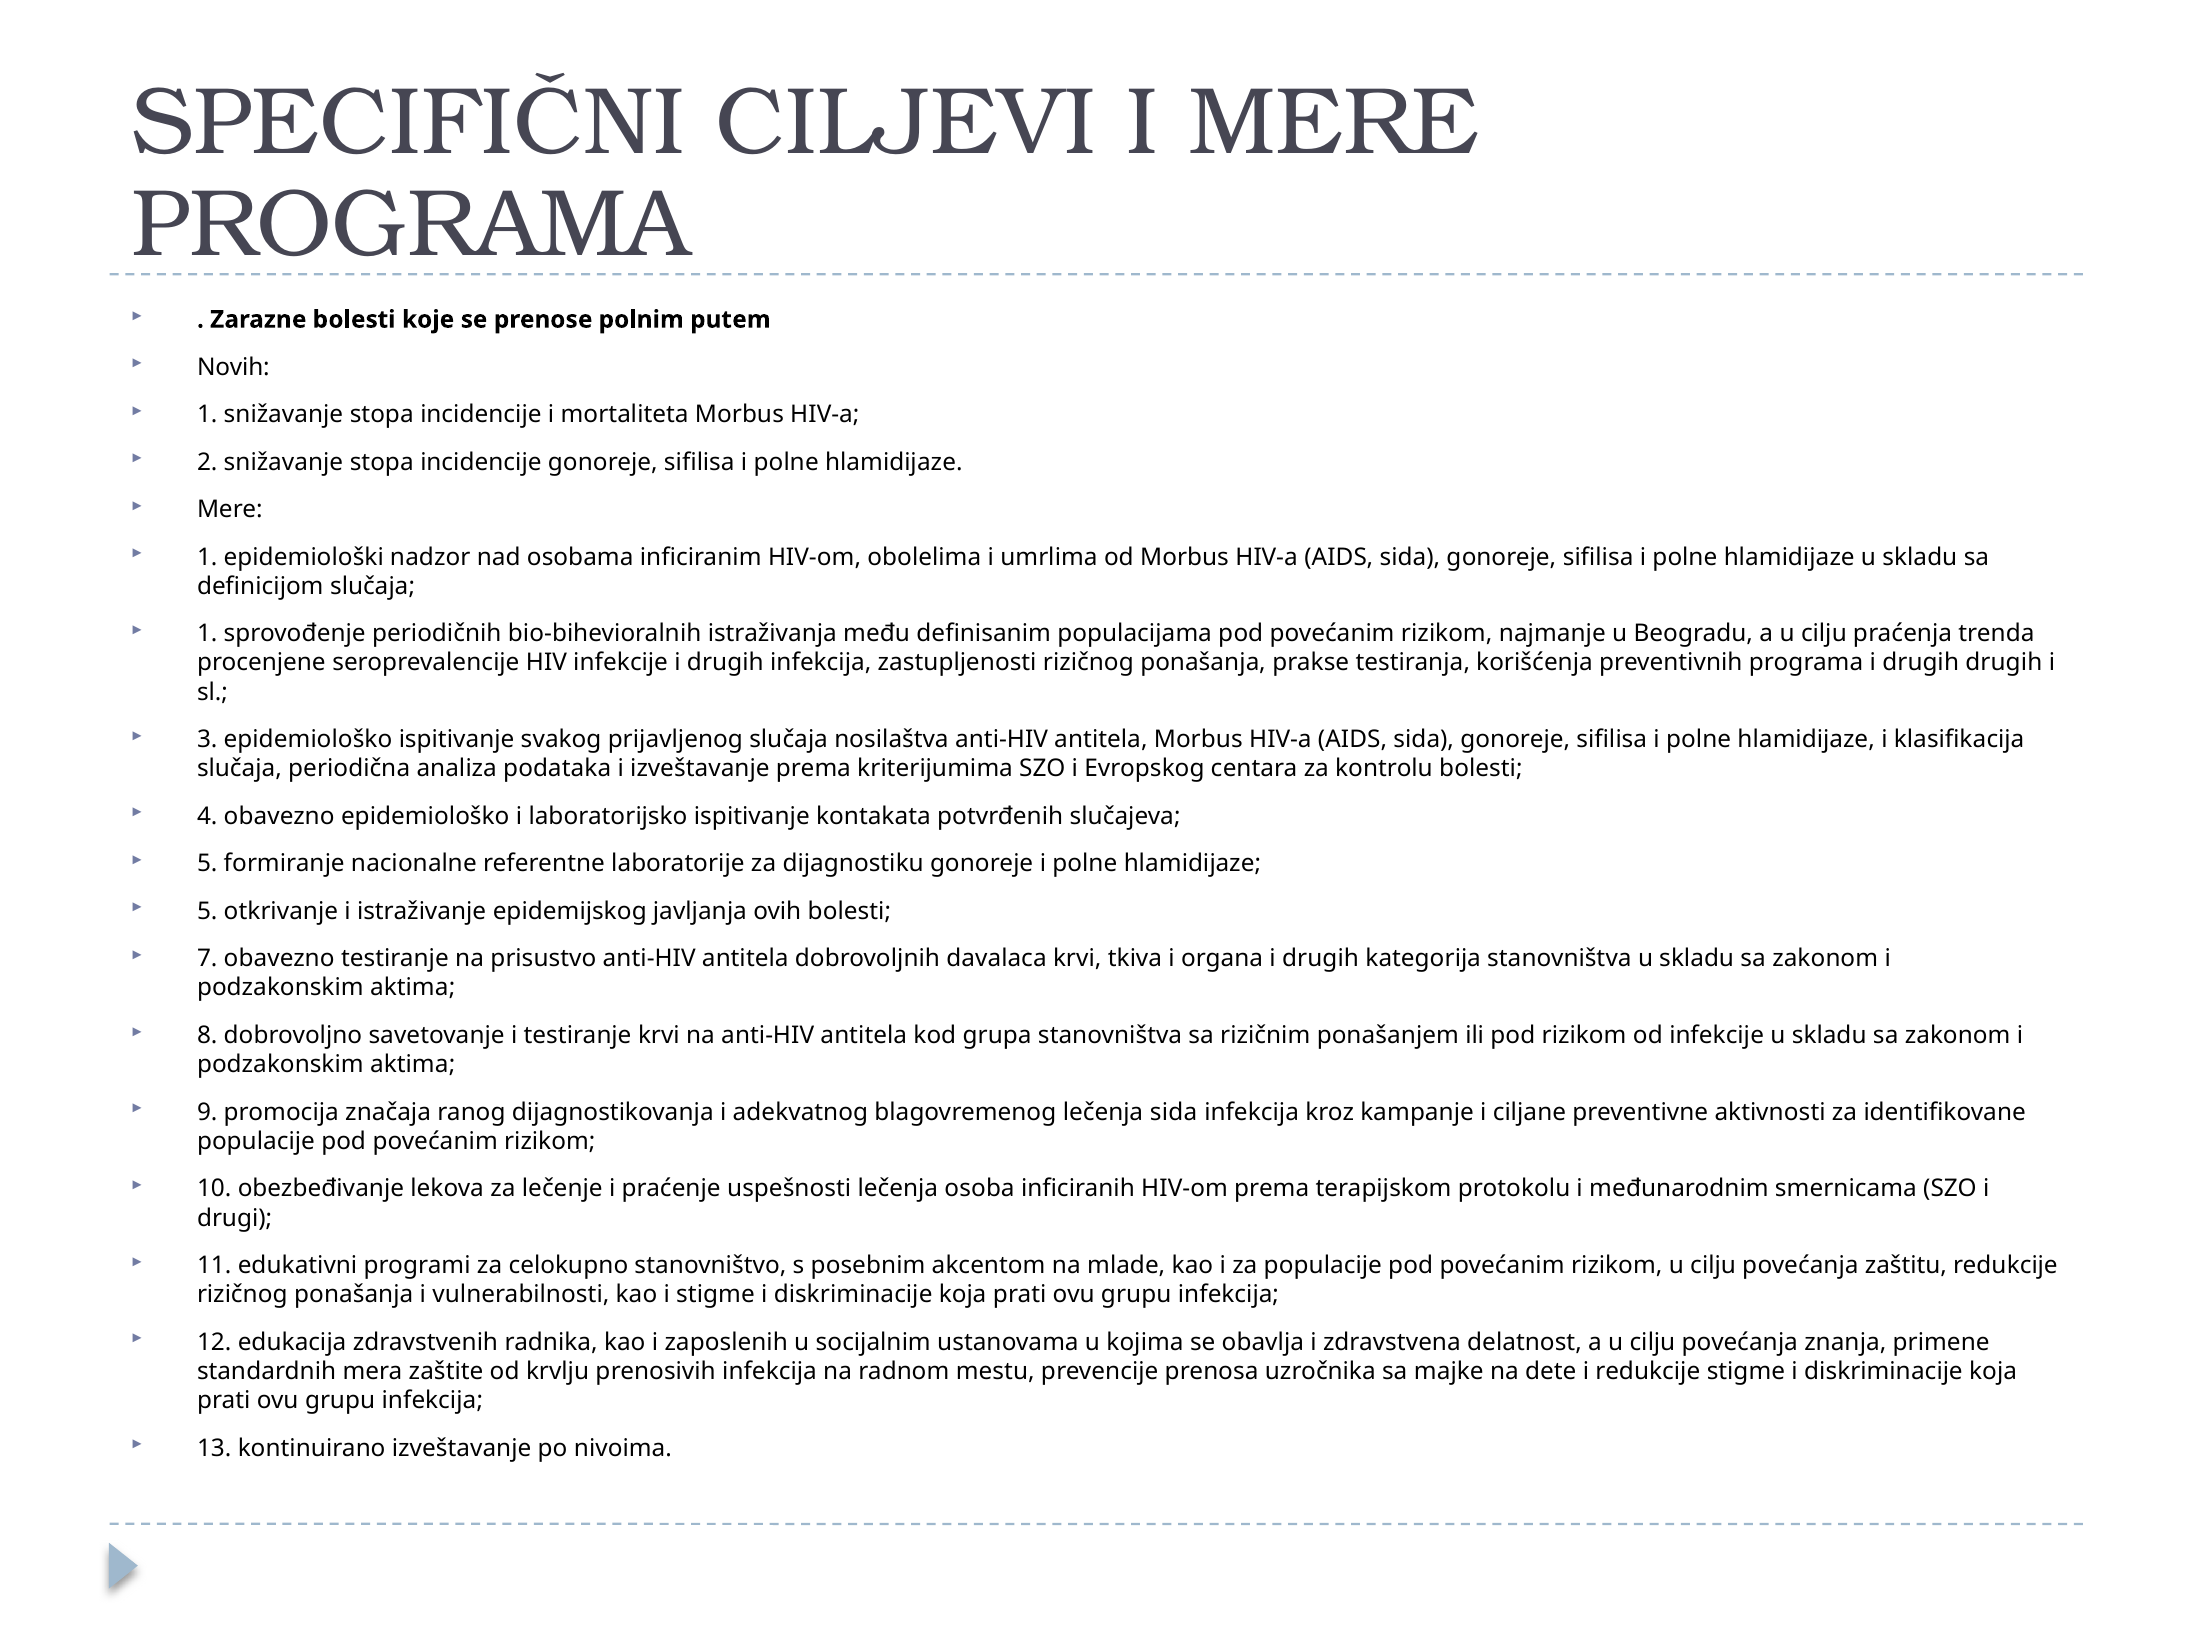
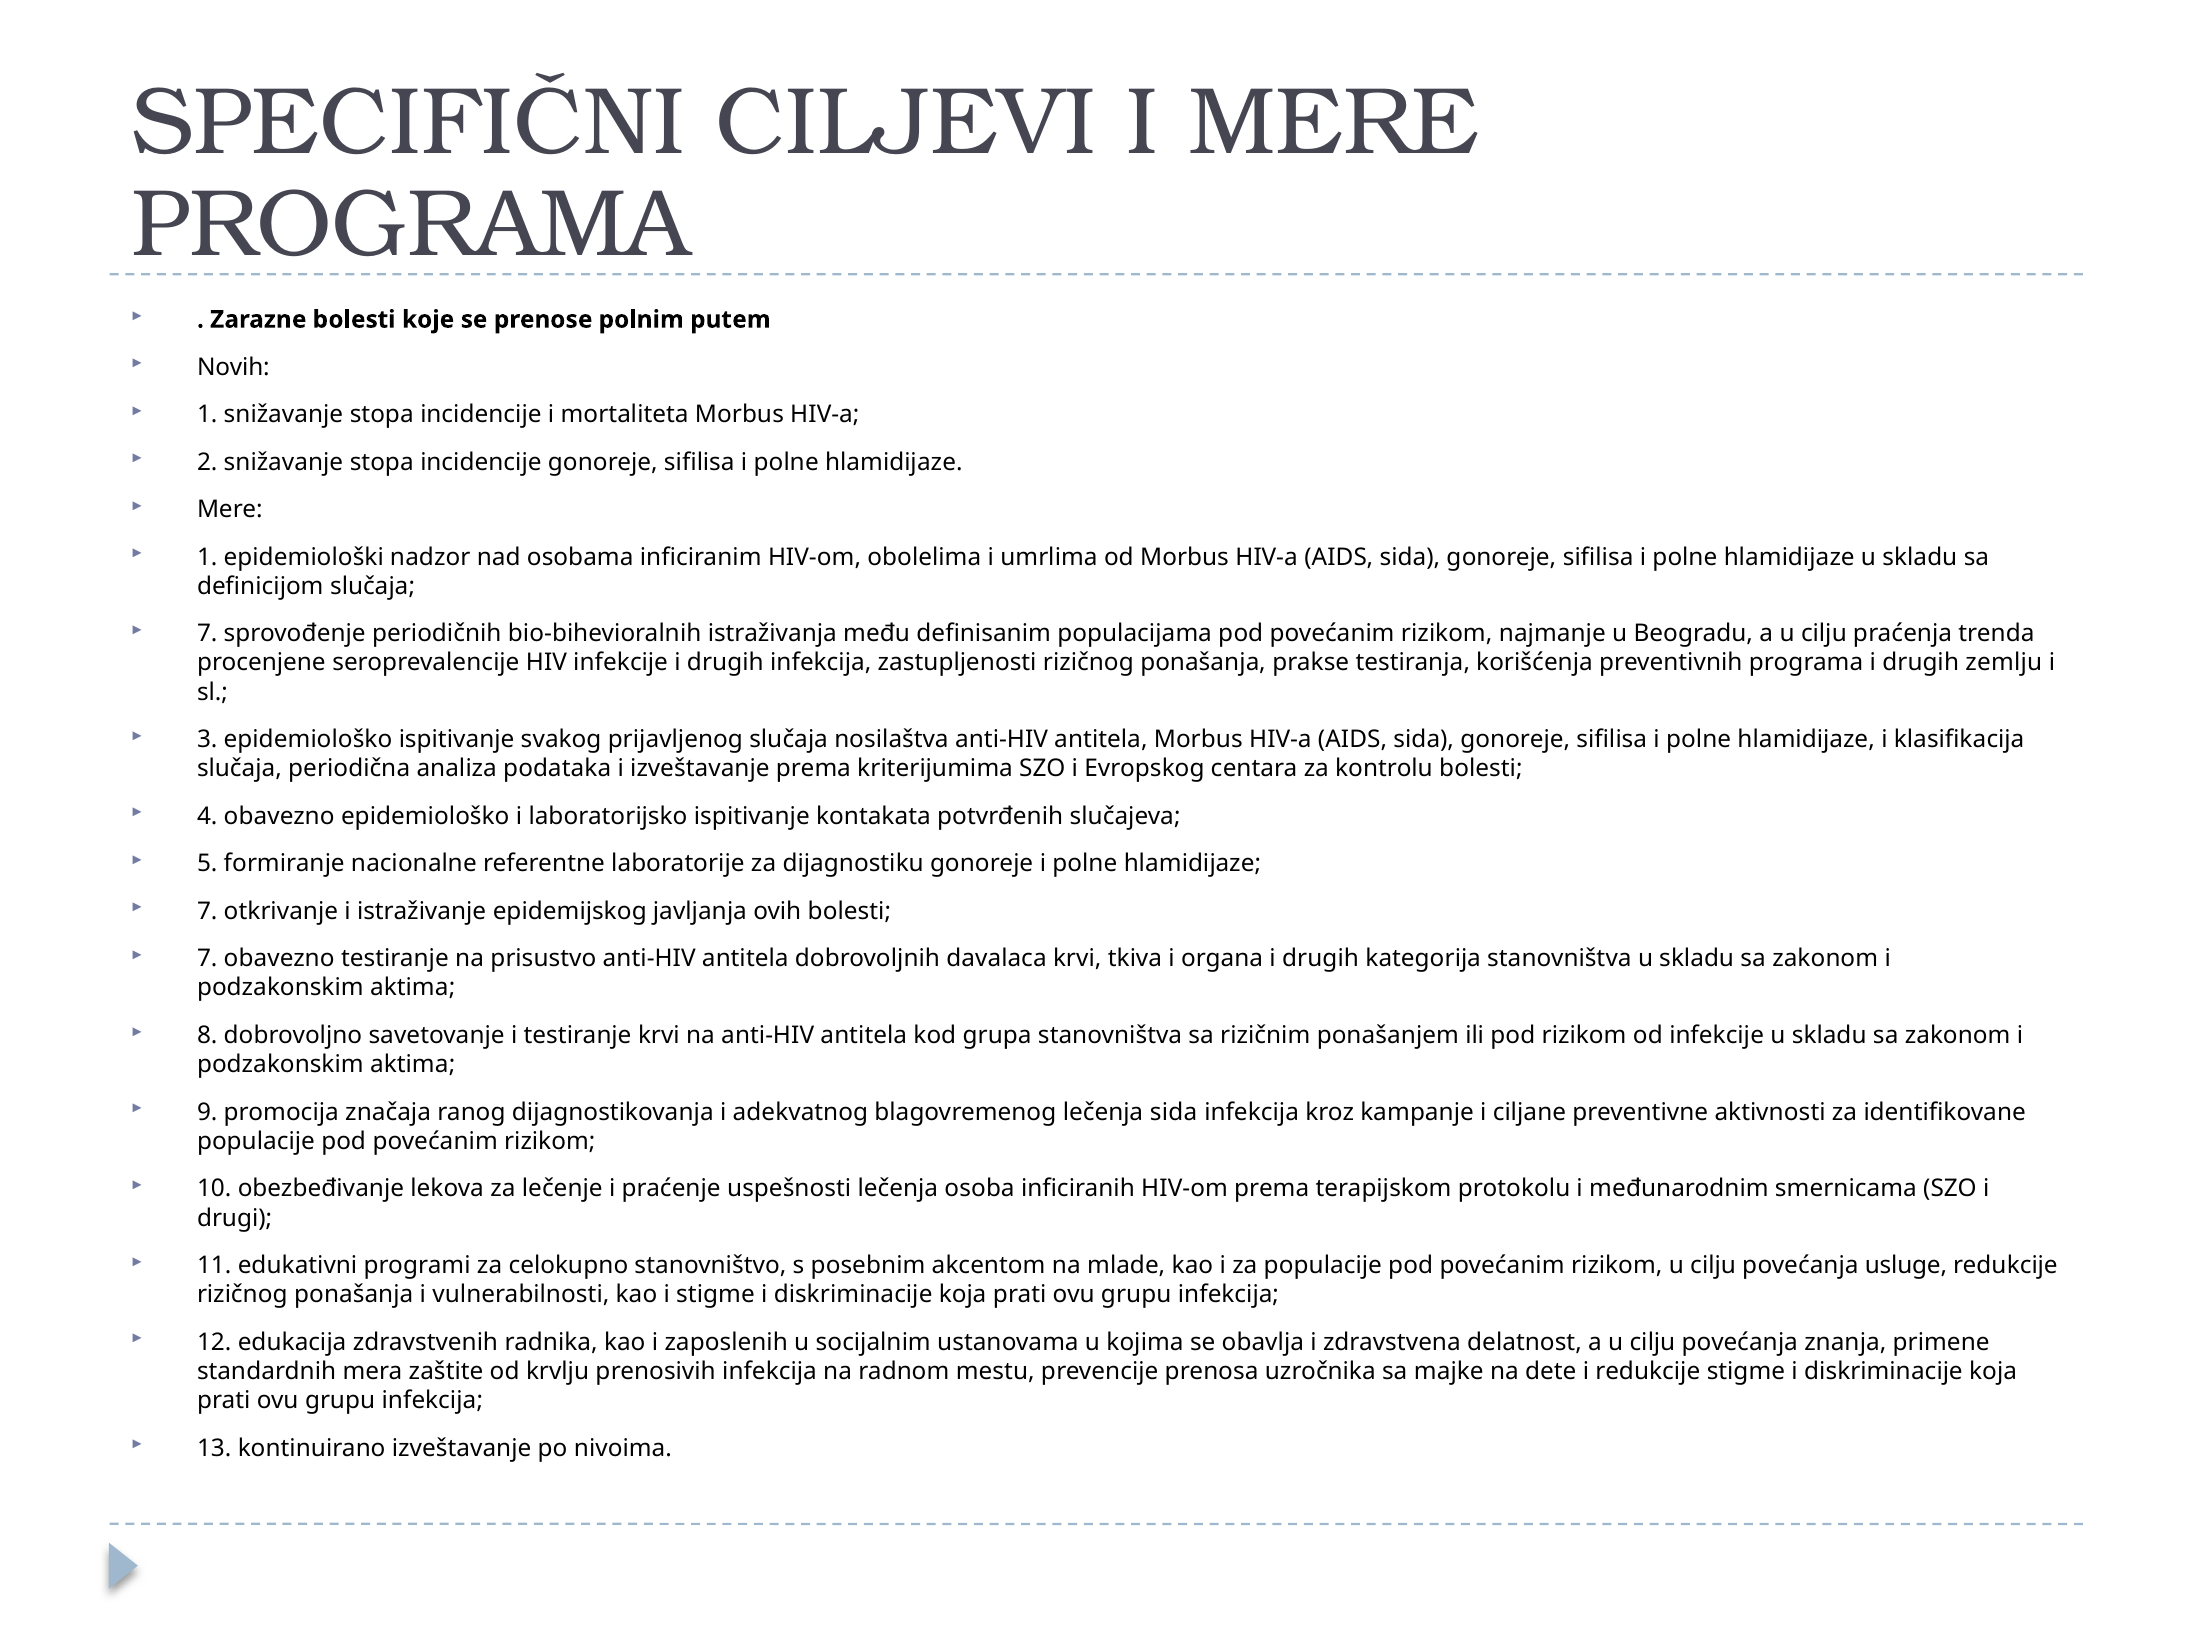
1: 1 -> 7 (207, 634)
drugih drugih: drugih -> zemlju (2004, 663)
5: 5 -> 7 (207, 911)
zaštitu: zaštitu -> usluge (1906, 1265)
